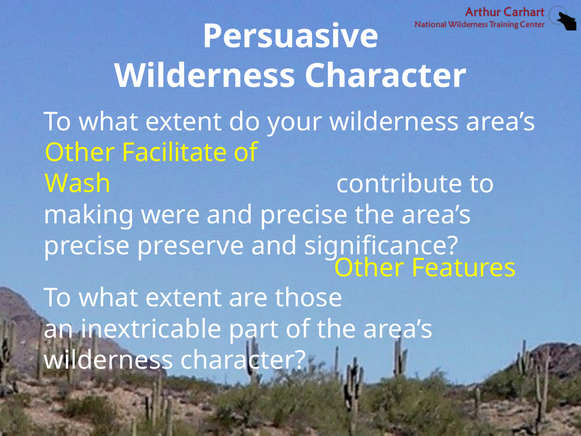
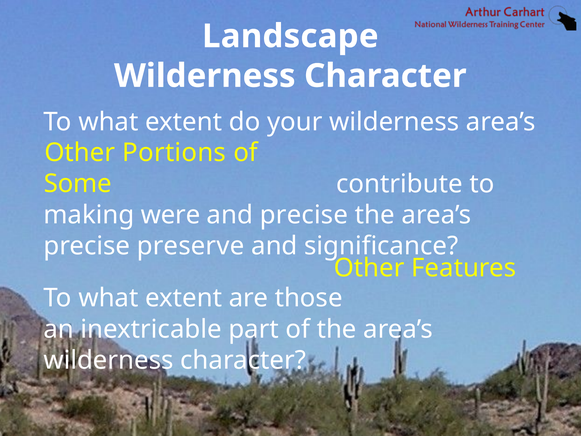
Persuasive: Persuasive -> Landscape (290, 36)
Facilitate: Facilitate -> Portions (174, 153)
Wash: Wash -> Some (78, 184)
